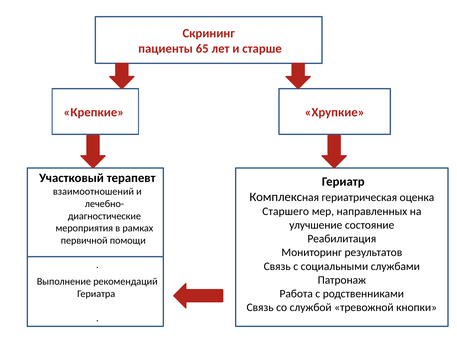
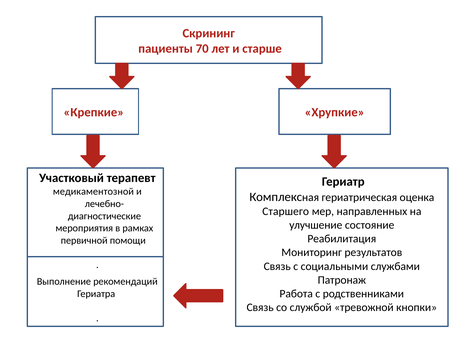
65: 65 -> 70 (202, 49)
взаимоотношений: взаимоотношений -> медикаментозной (93, 191)
